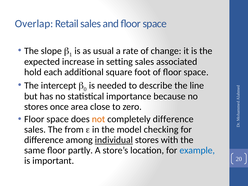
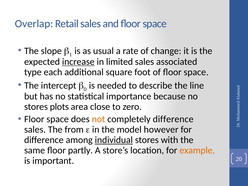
increase underline: none -> present (78, 62)
setting: setting -> limited (120, 62)
hold: hold -> type (33, 72)
once: once -> plots (59, 107)
checking: checking -> however (161, 129)
example colour: blue -> orange (197, 150)
